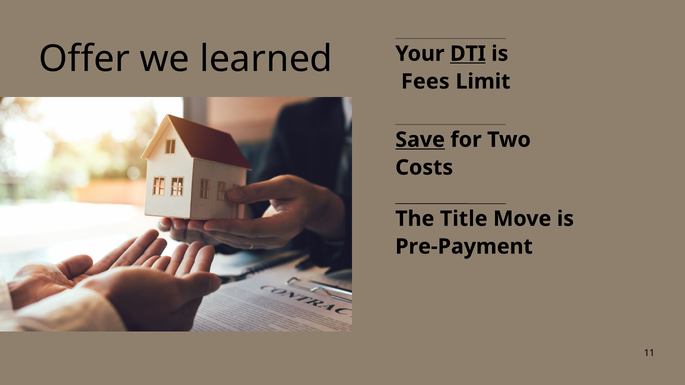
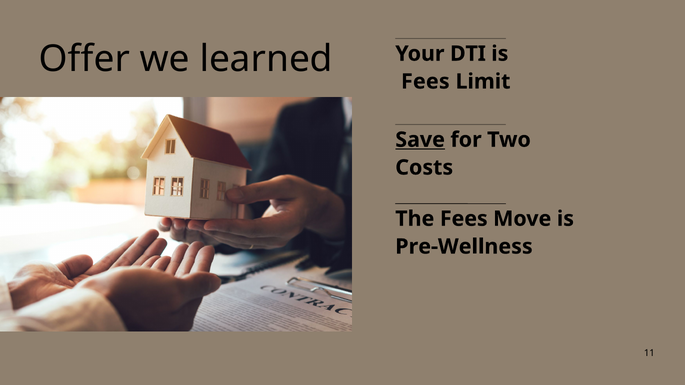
DTI underline: present -> none (468, 54)
The Title: Title -> Fees (464, 219)
Pre-Payment: Pre-Payment -> Pre-Wellness (464, 247)
